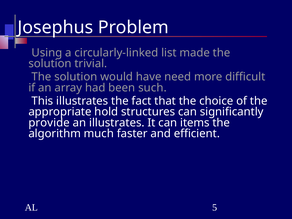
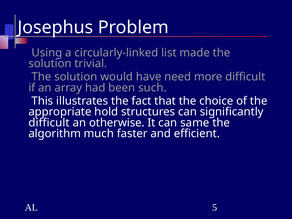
provide: provide -> difficult (49, 123)
an illustrates: illustrates -> otherwise (117, 123)
items: items -> same (195, 123)
